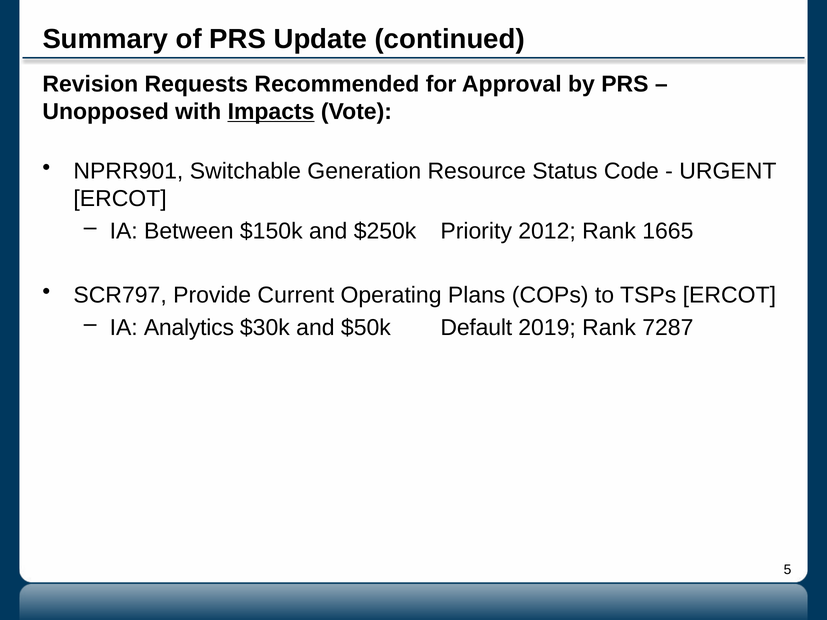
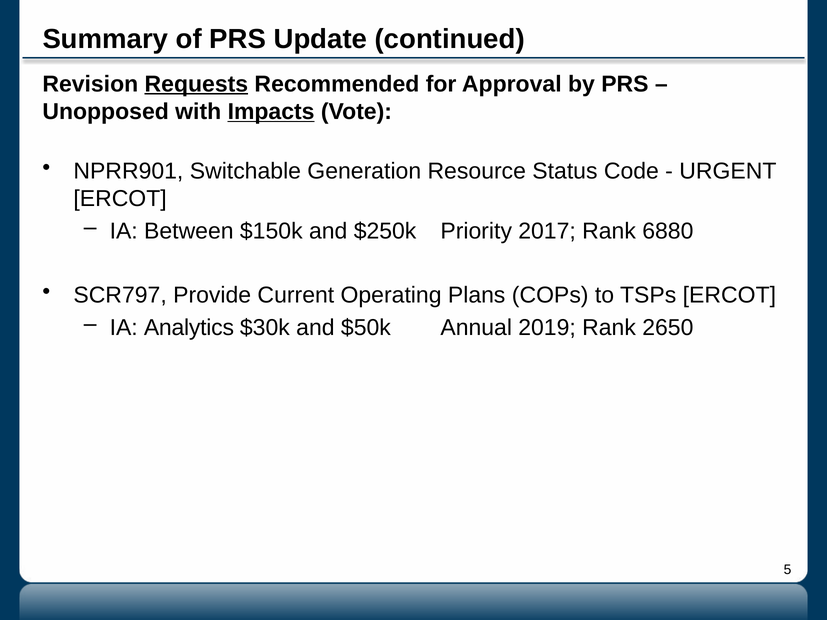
Requests underline: none -> present (196, 84)
2012: 2012 -> 2017 (547, 231)
1665: 1665 -> 6880 (668, 231)
Default: Default -> Annual (476, 328)
7287: 7287 -> 2650 (668, 328)
